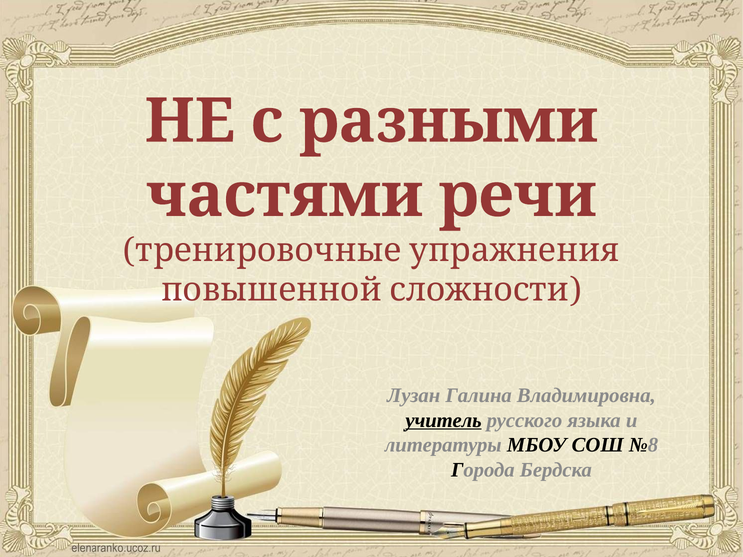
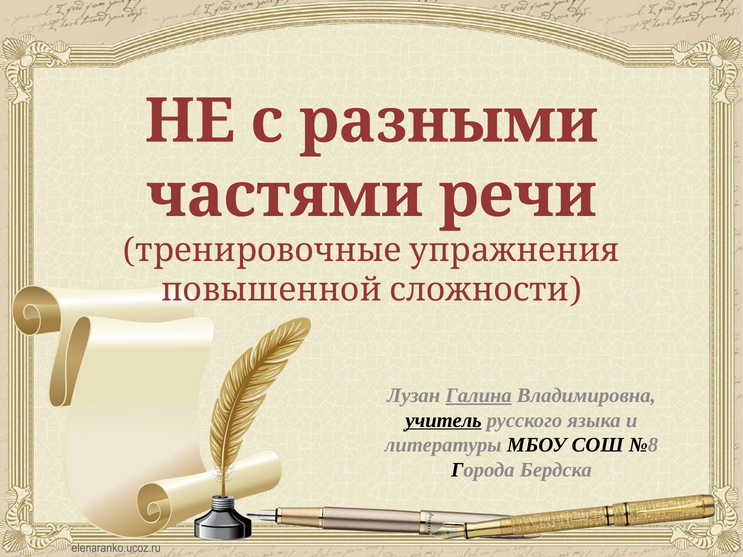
Галина underline: none -> present (479, 396)
